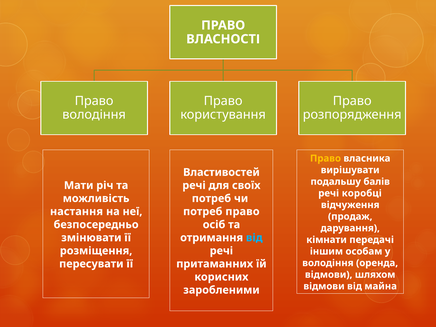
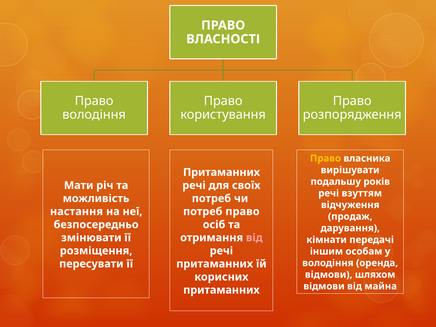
Властивостей: Властивостей -> Притаманних (221, 172)
балів: балів -> років (377, 182)
коробці: коробці -> взуттям (362, 193)
від colour: light blue -> pink (254, 238)
заробленими: заробленими -> притаманних (221, 290)
